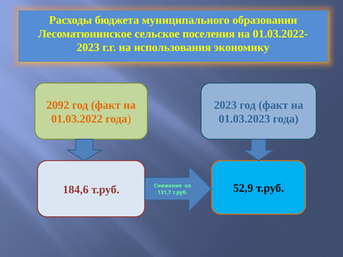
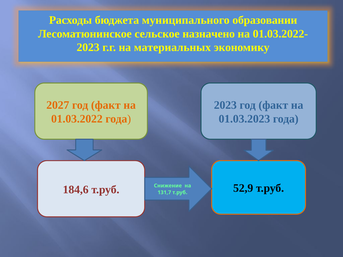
поселения: поселения -> назначено (209, 34)
использования: использования -> материальных (172, 47)
2092: 2092 -> 2027 (58, 105)
